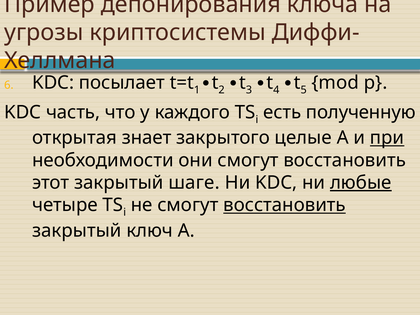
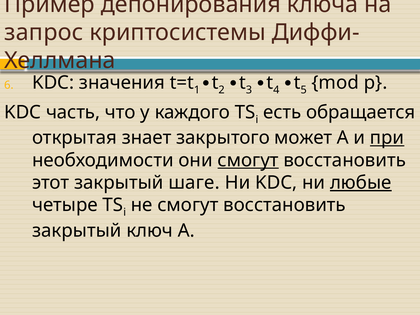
угрозы: угрозы -> запрос (44, 32)
посылает: посылает -> значения (122, 83)
полученную: полученную -> обращается (361, 112)
целые: целые -> может (303, 138)
смогут underline: none -> present (248, 160)
восстановить underline: present -> none (285, 205)
